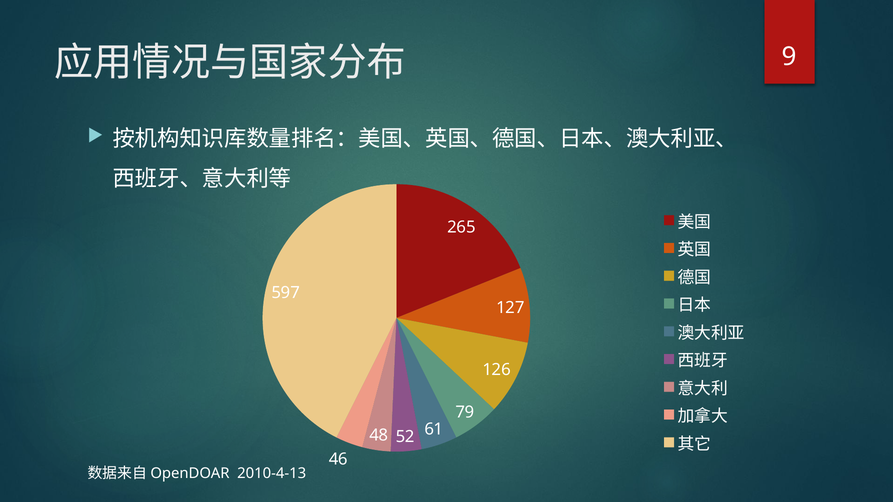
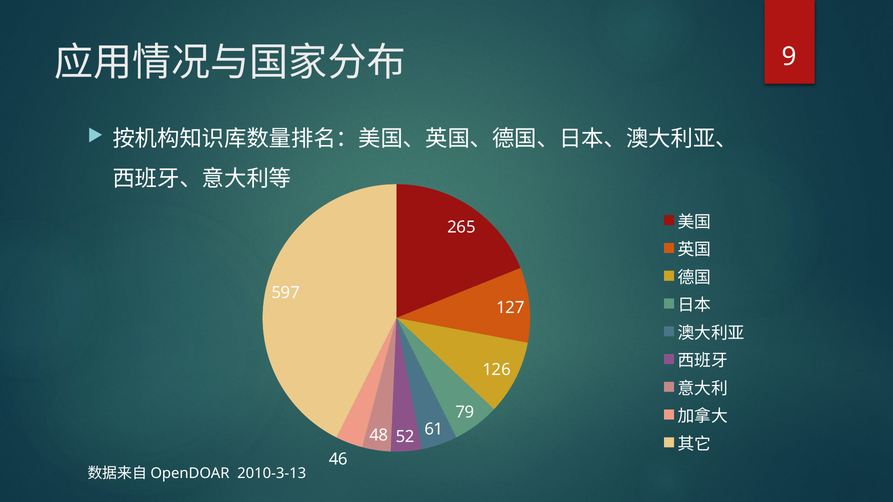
2010-4-13: 2010-4-13 -> 2010-3-13 (272, 473)
